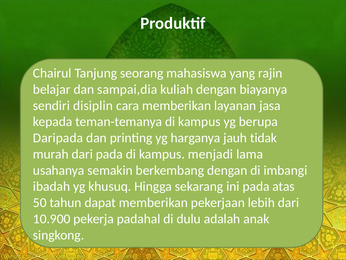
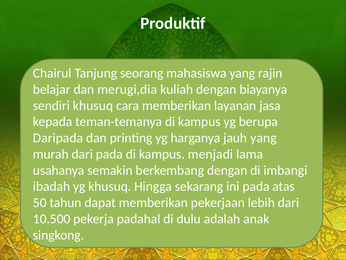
sampai,dia: sampai,dia -> merugi,dia (127, 89)
sendiri disiplin: disiplin -> khusuq (93, 105)
jauh tidak: tidak -> yang (263, 138)
10.900: 10.900 -> 10.500 (52, 218)
